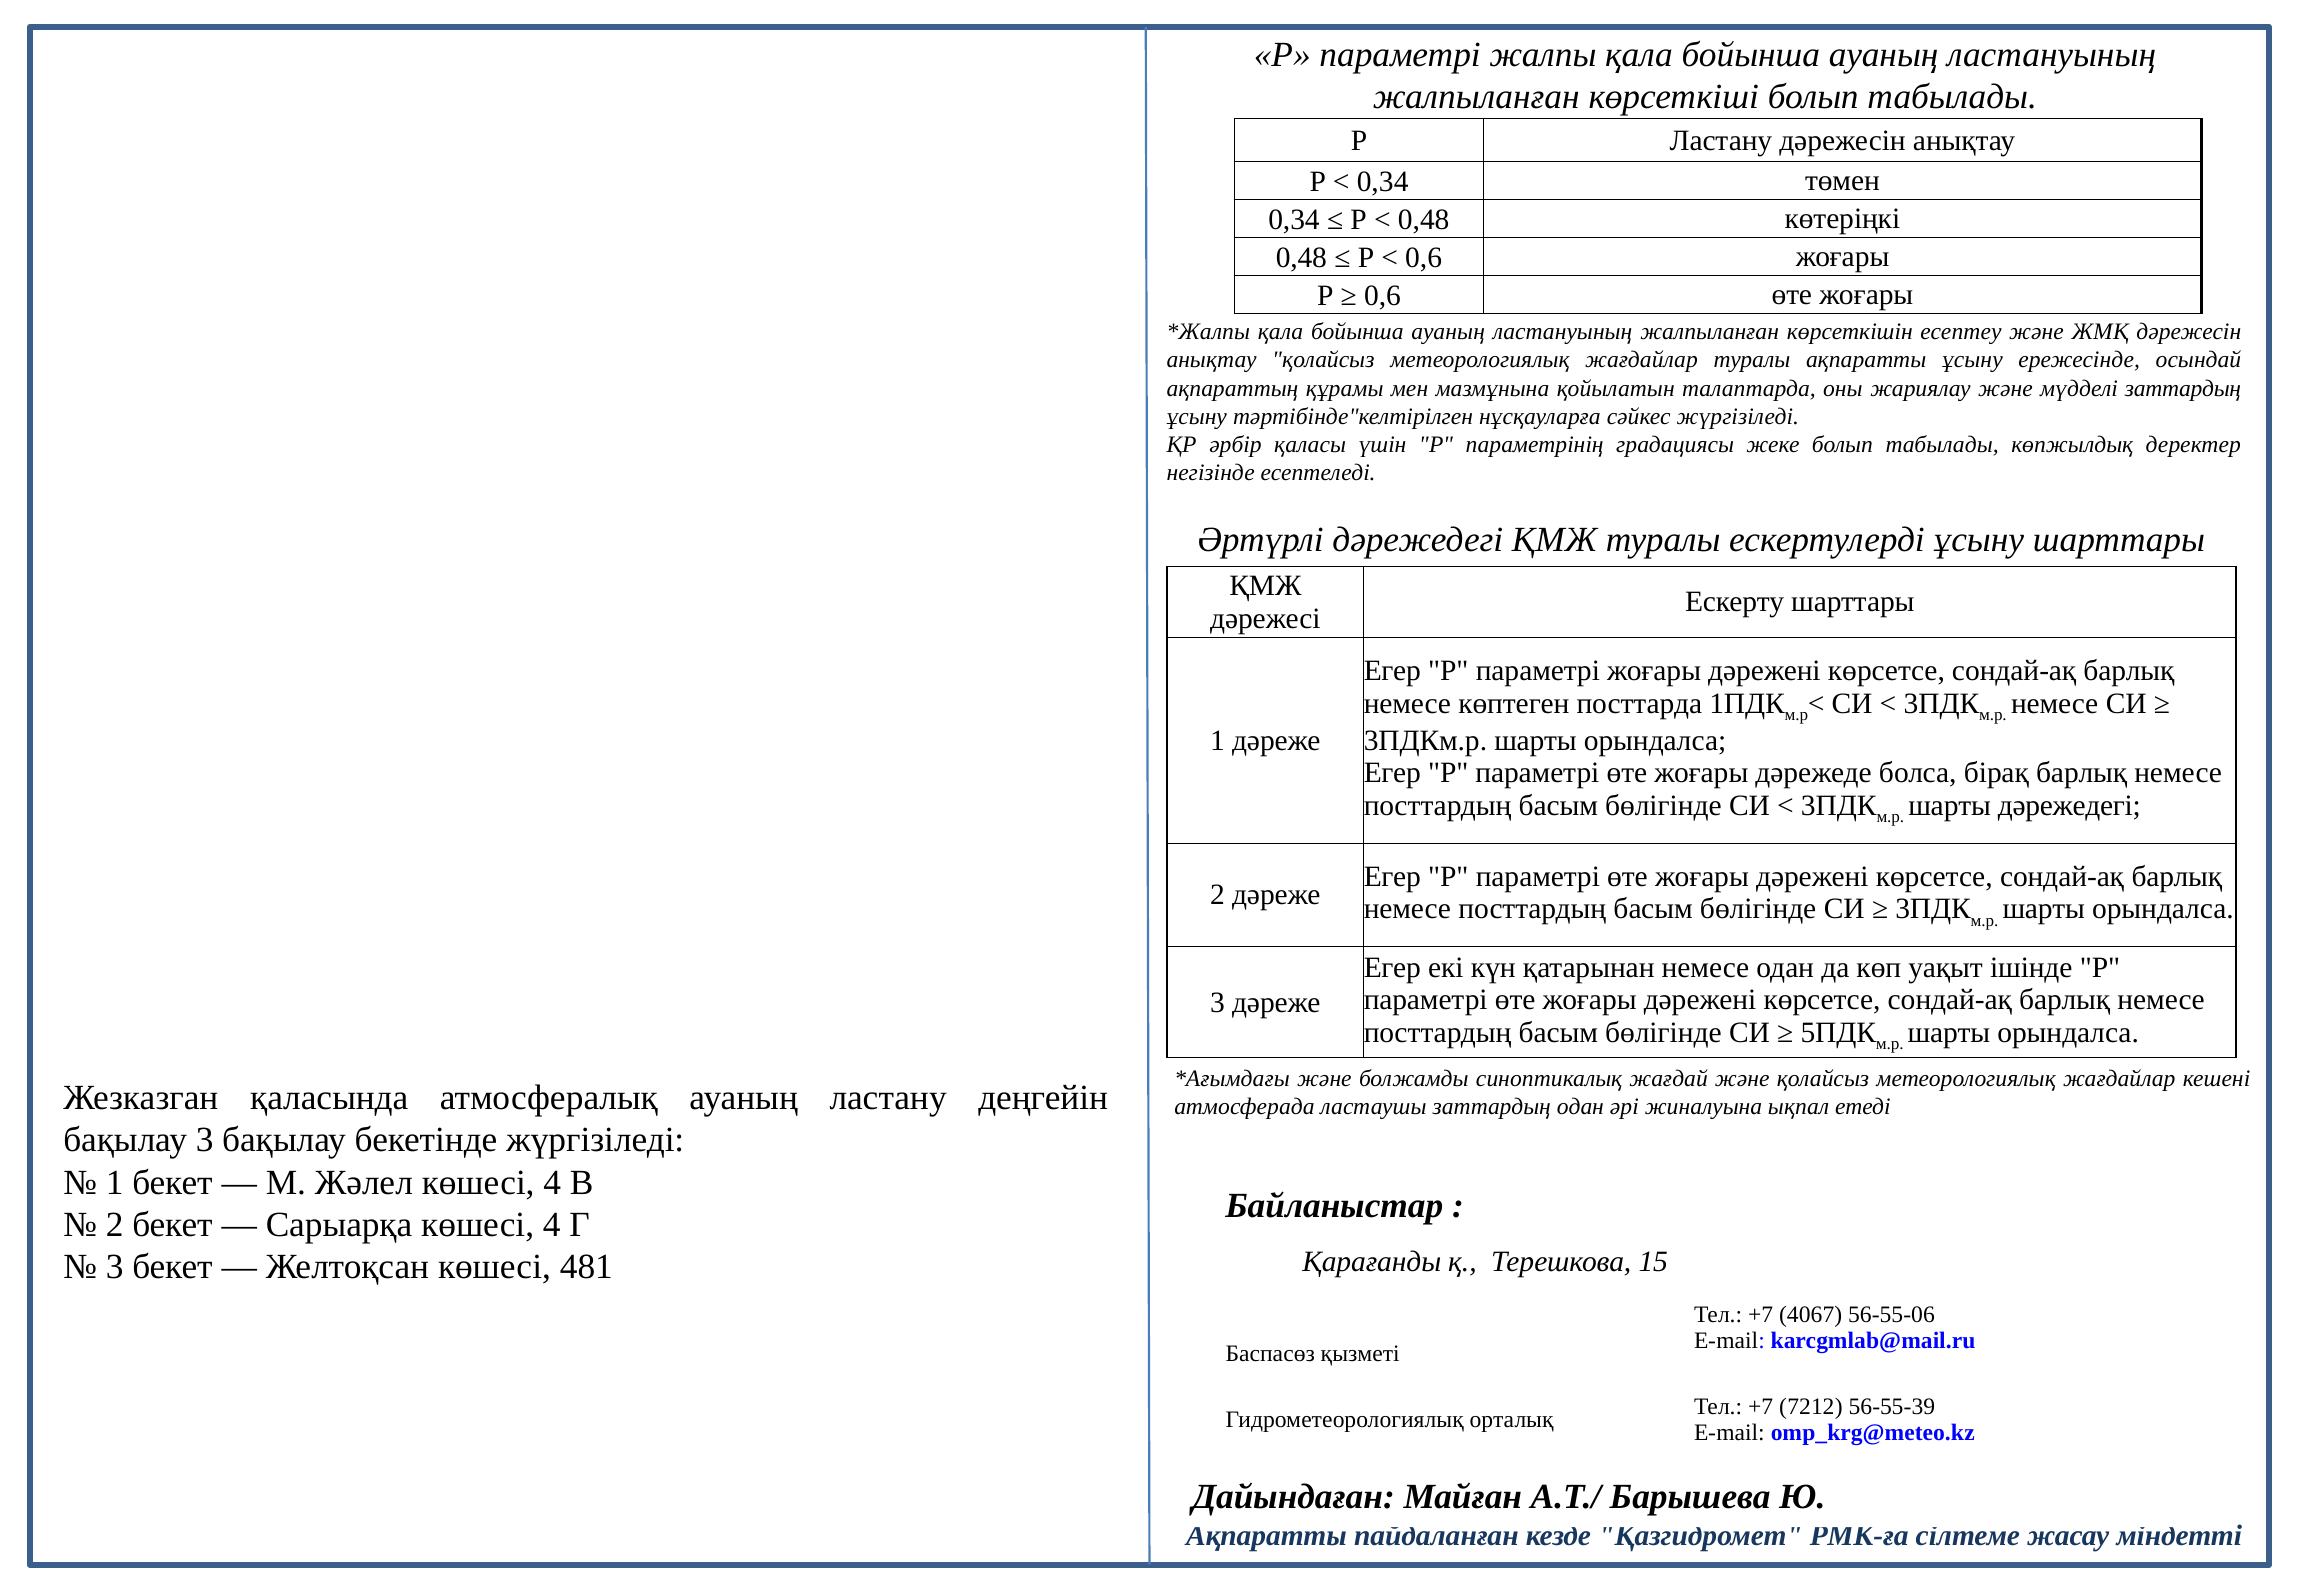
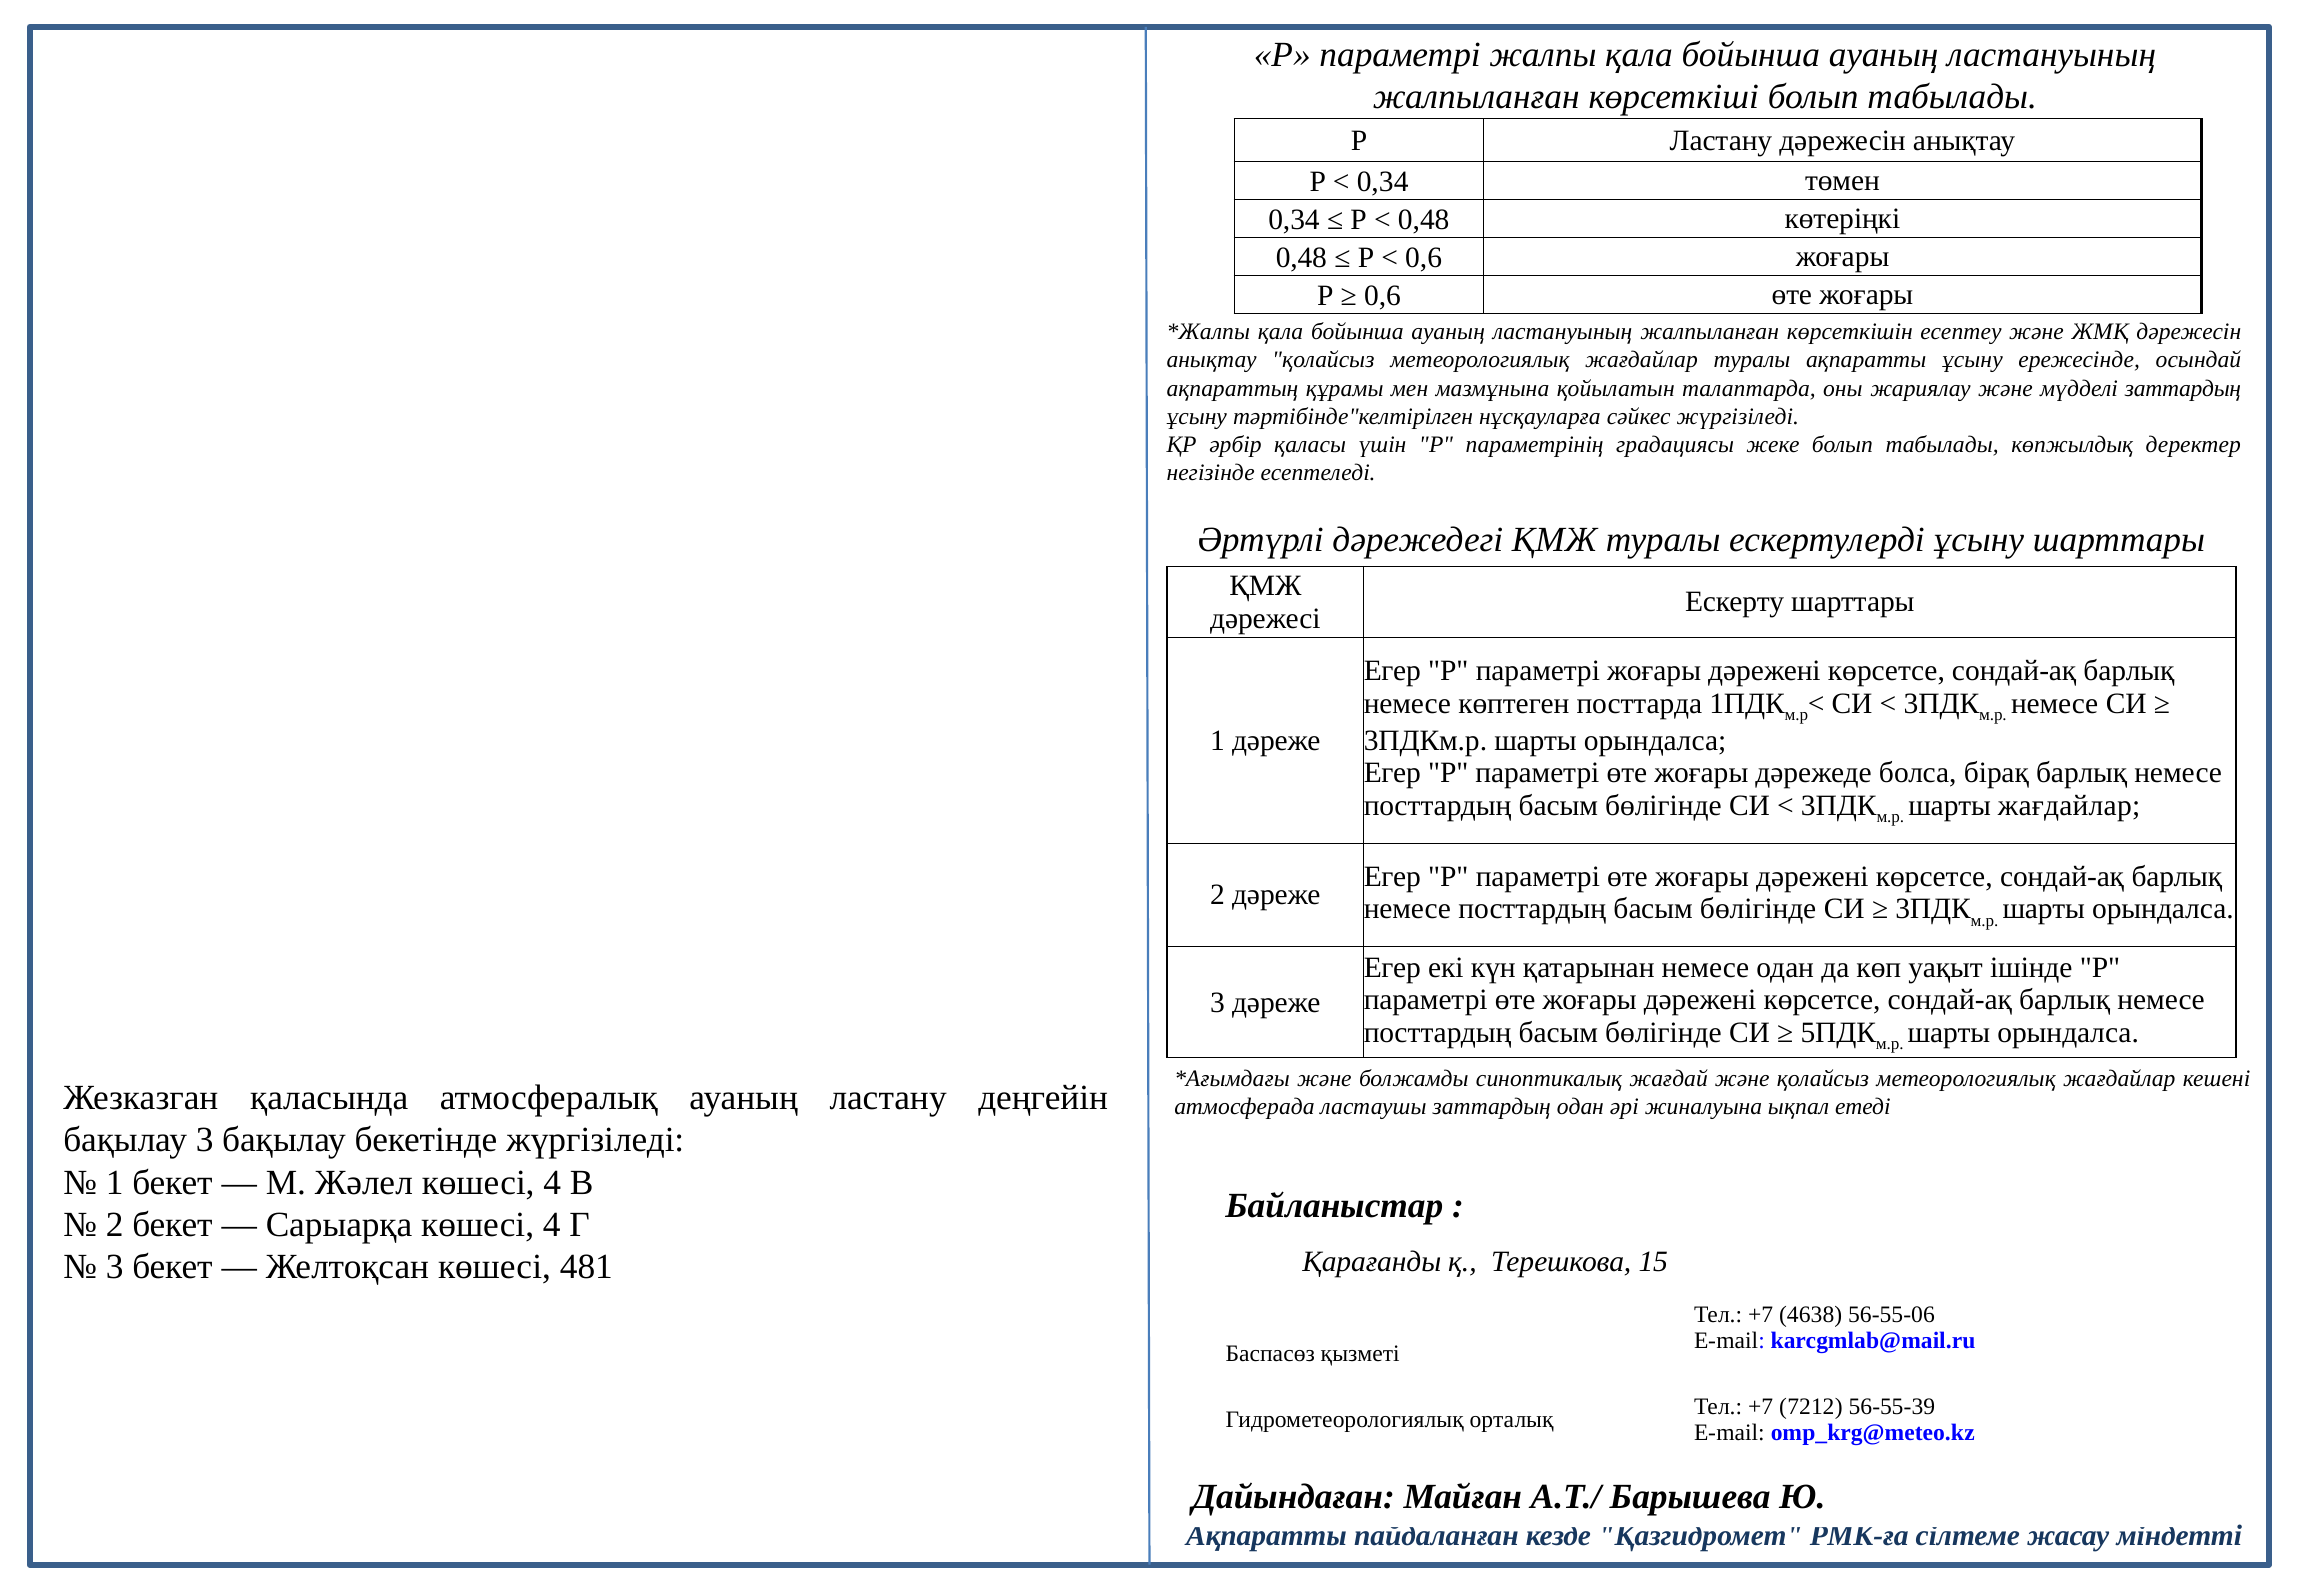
шарты дәрежедегі: дәрежедегі -> жағдайлар (2069, 805)
4067: 4067 -> 4638 (1811, 1314)
